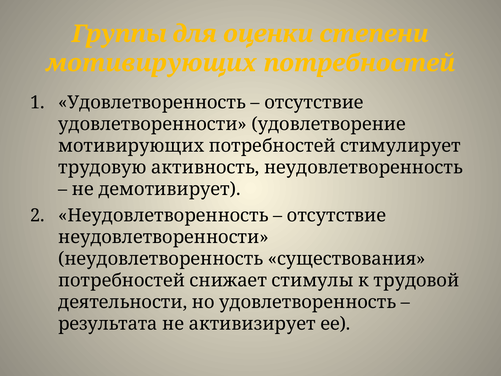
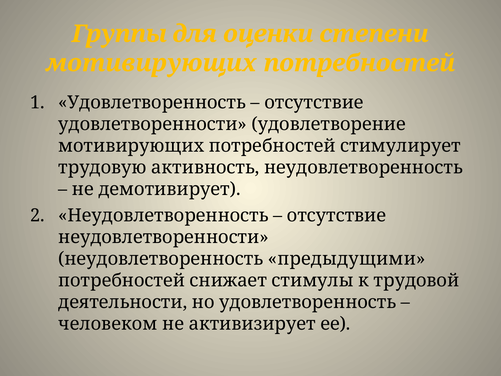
существования: существования -> предыдущими (347, 259)
результата: результата -> человеком (108, 324)
